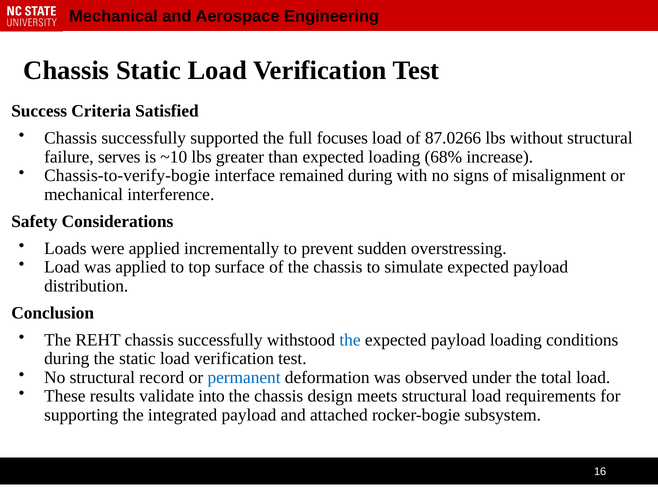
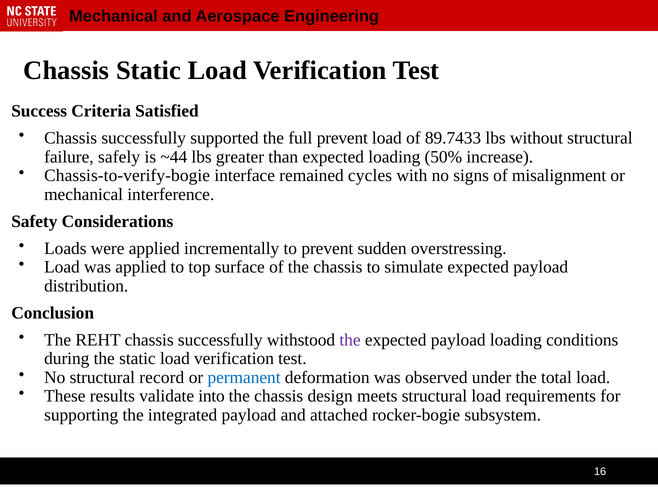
full focuses: focuses -> prevent (342, 138)
87.0266: 87.0266 -> 89.7433 (453, 138)
serves: serves -> safely (119, 157)
~10: ~10 -> ~44 (174, 157)
68%: 68% -> 50% (443, 157)
remained during: during -> cycles (370, 175)
the colour: blue -> purple (350, 340)
